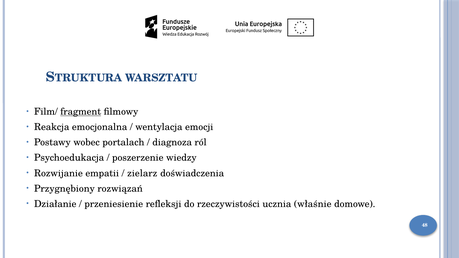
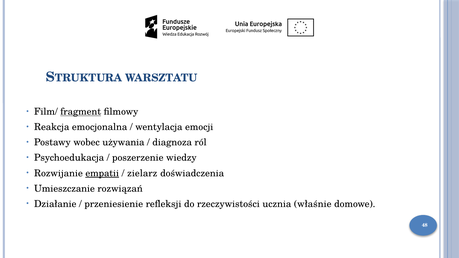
portalach: portalach -> używania (123, 143)
empatii underline: none -> present (102, 173)
Przygnębiony: Przygnębiony -> Umieszczanie (64, 189)
